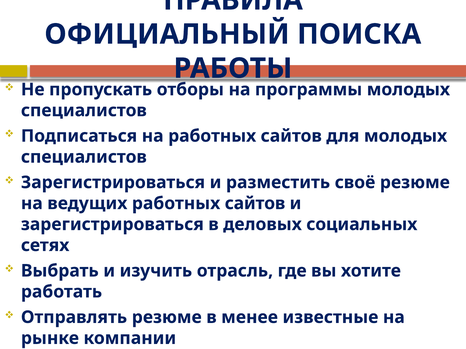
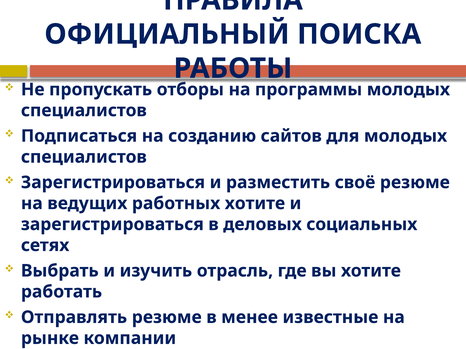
на работных: работных -> созданию (212, 136)
ведущих работных сайтов: сайтов -> хотите (255, 204)
